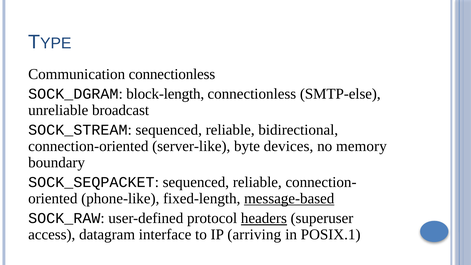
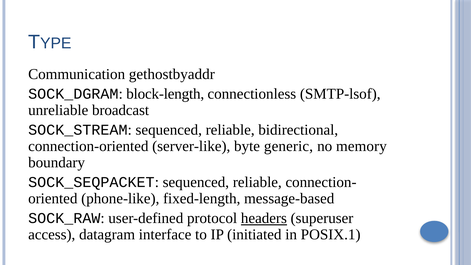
Communication connectionless: connectionless -> gethostbyaddr (172, 74)
SMTP-else: SMTP-else -> SMTP-lsof (340, 94)
devices: devices -> generic (289, 146)
message-based underline: present -> none (289, 198)
arriving: arriving -> initiated (254, 235)
